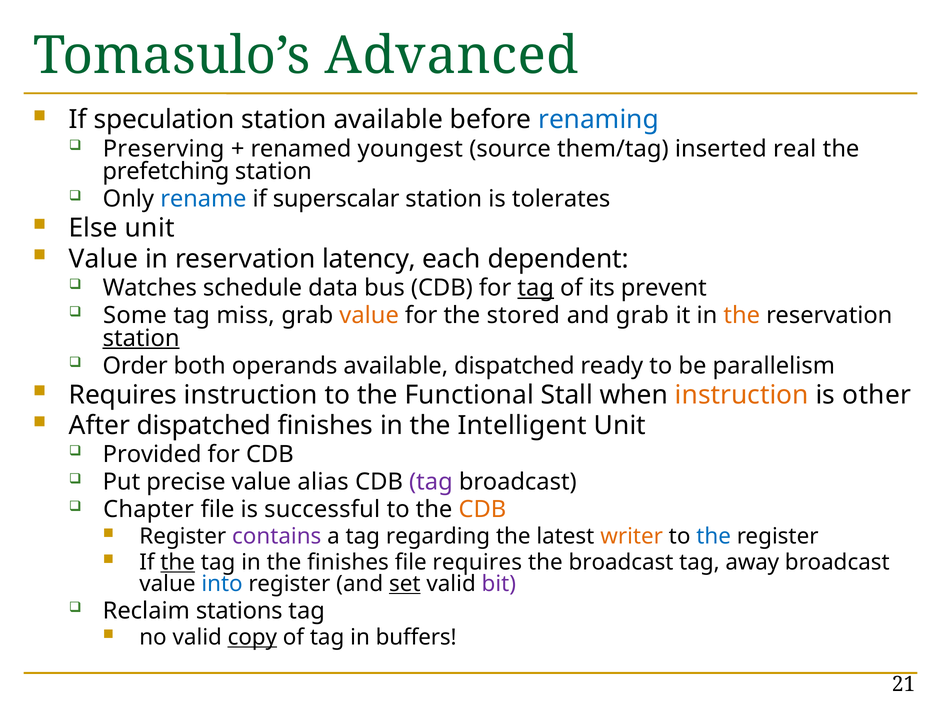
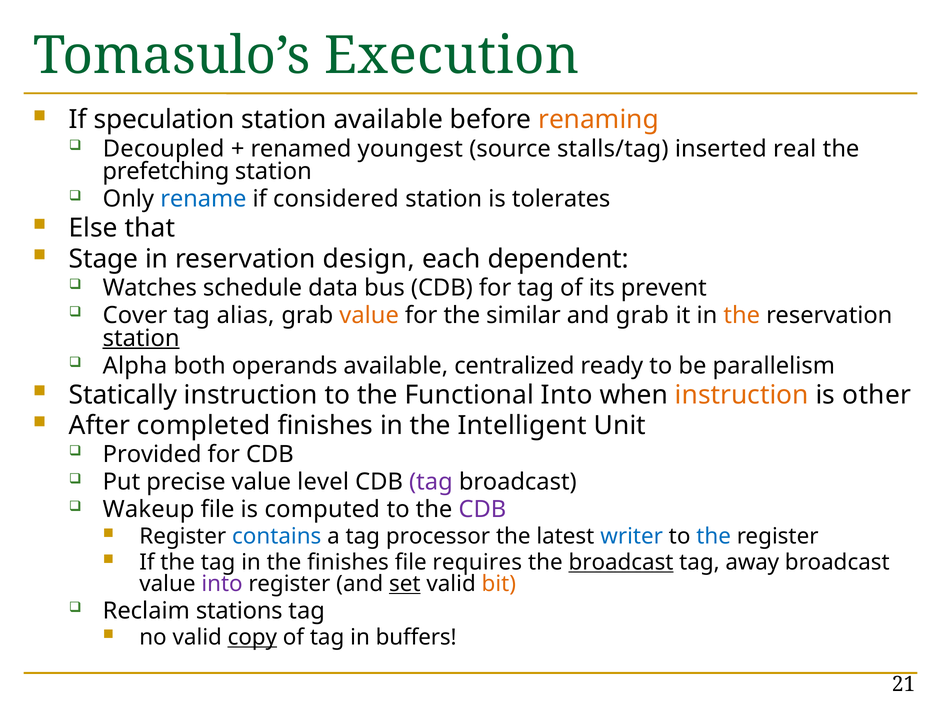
Advanced: Advanced -> Execution (452, 56)
renaming colour: blue -> orange (599, 120)
Preserving: Preserving -> Decoupled (164, 149)
them/tag: them/tag -> stalls/tag (613, 149)
superscalar: superscalar -> considered (336, 199)
Else unit: unit -> that (150, 228)
Value: Value -> Stage (104, 259)
latency: latency -> design (369, 259)
tag underline: present -> none (536, 288)
Some: Some -> Cover (135, 315)
miss: miss -> alias (246, 315)
stored: stored -> similar (523, 315)
Order: Order -> Alpha (135, 366)
available dispatched: dispatched -> centralized (514, 366)
Requires: Requires -> Statically (123, 395)
Functional Stall: Stall -> Into (567, 395)
After dispatched: dispatched -> completed (204, 425)
alias: alias -> level (323, 482)
Chapter: Chapter -> Wakeup (149, 509)
successful: successful -> computed (322, 509)
CDB colour: orange -> purple (482, 509)
contains colour: purple -> blue (277, 536)
regarding: regarding -> processor (438, 536)
writer colour: orange -> blue (632, 536)
the underline: present -> none (178, 562)
broadcast underline: none -> present (621, 562)
into colour: blue -> purple (222, 584)
bit colour: purple -> orange (499, 584)
